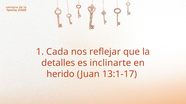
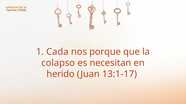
reflejar: reflejar -> porque (105, 52)
detalles: detalles -> colapso (58, 63)
inclinarte: inclinarte -> necesitan (110, 63)
